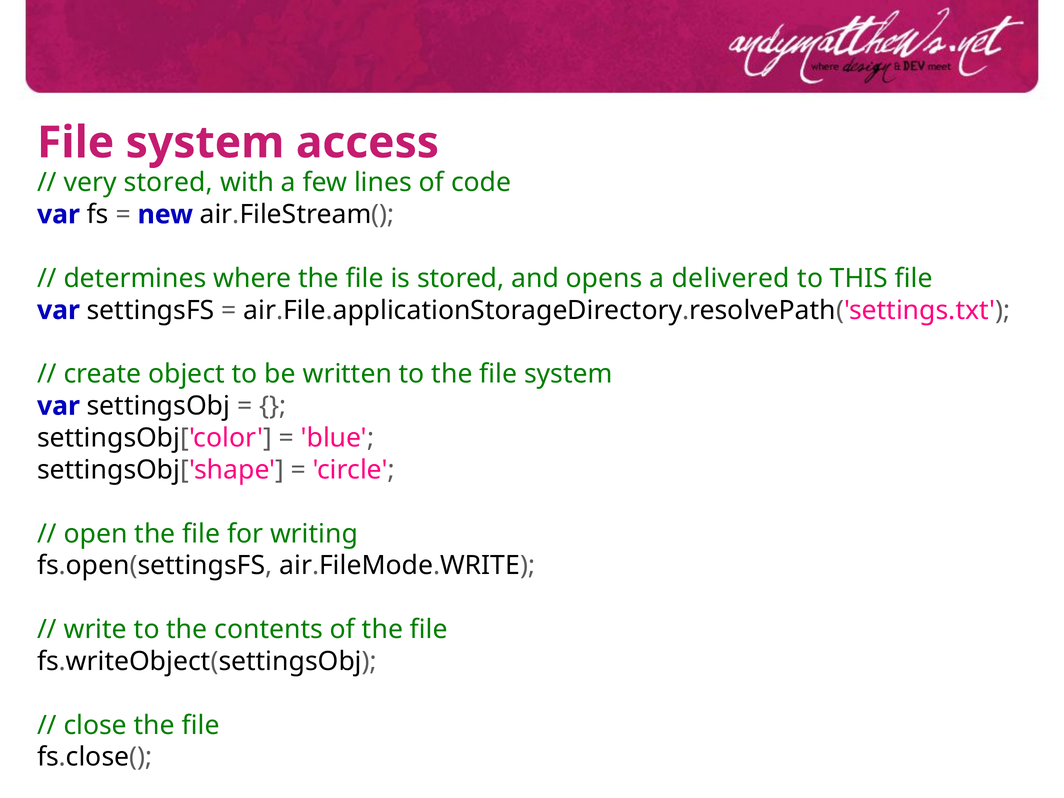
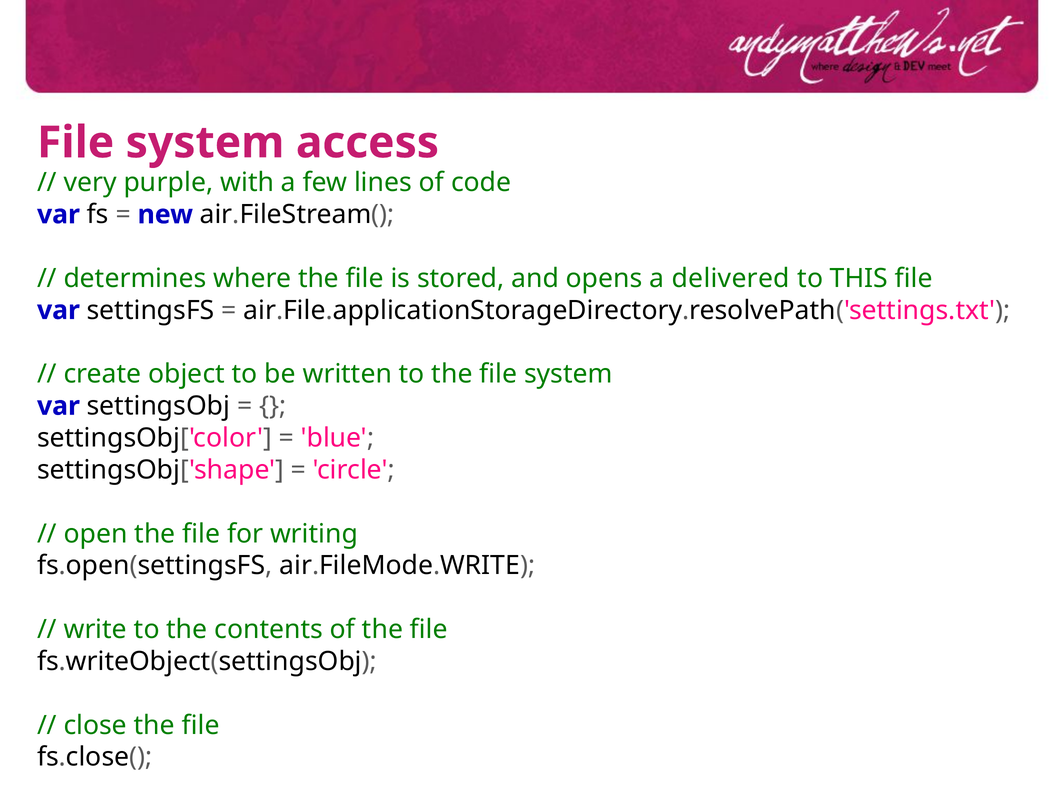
very stored: stored -> purple (168, 183)
